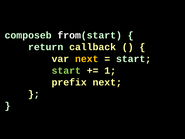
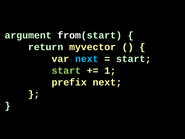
composeb: composeb -> argument (28, 35)
callback: callback -> myvector (93, 47)
next colour: yellow -> light blue (87, 59)
